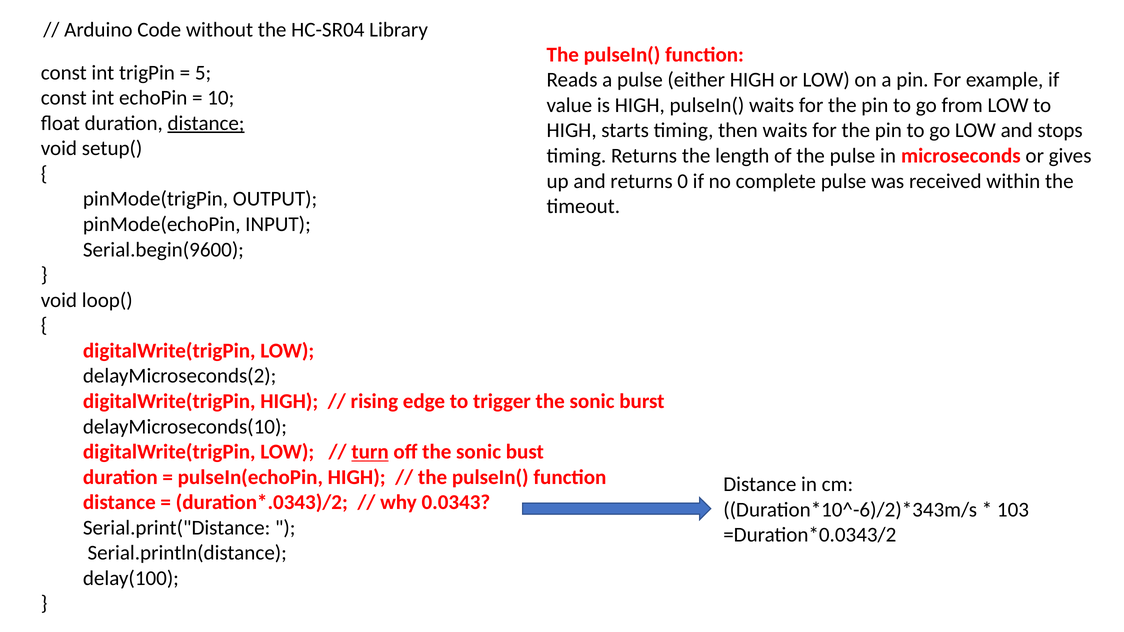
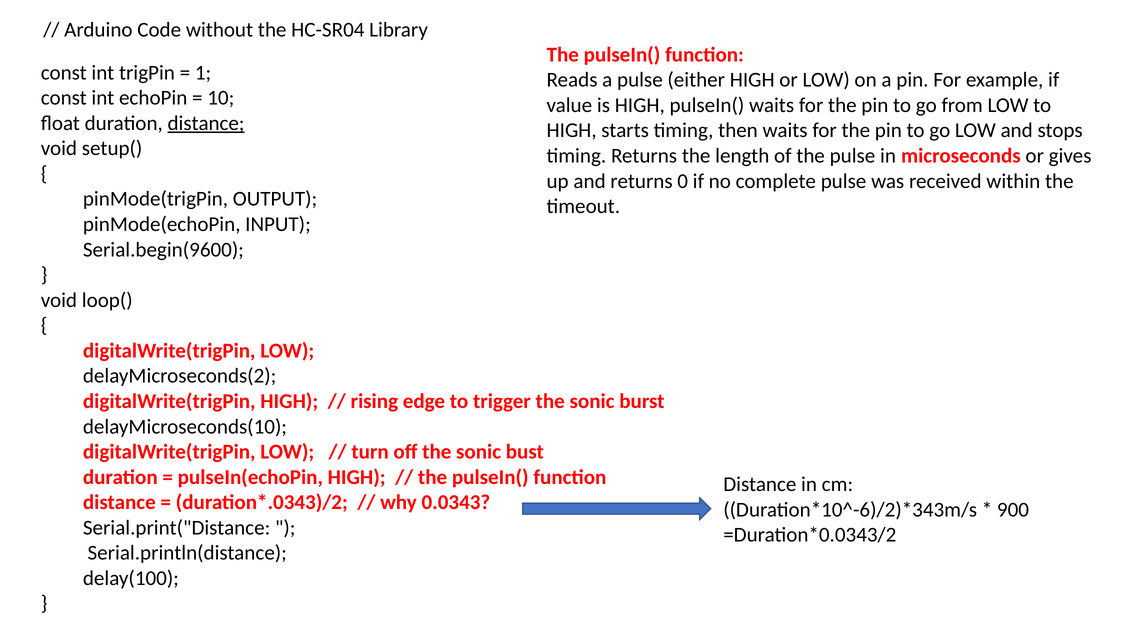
5: 5 -> 1 (203, 73)
turn underline: present -> none (370, 452)
103: 103 -> 900 (1013, 510)
